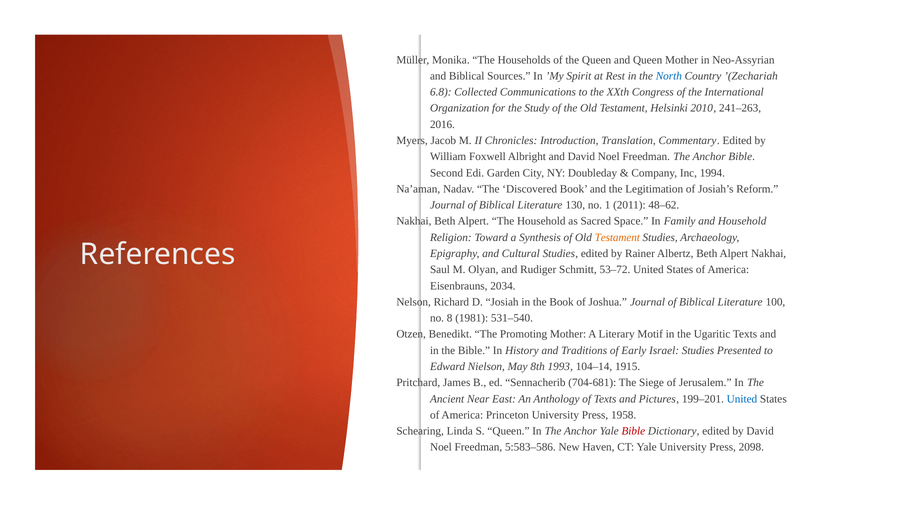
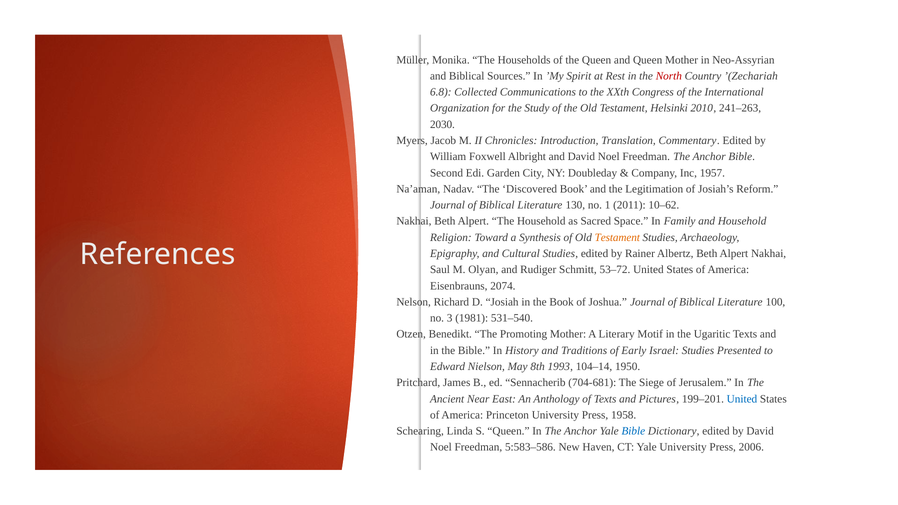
North colour: blue -> red (669, 76)
2016: 2016 -> 2030 (442, 124)
1994: 1994 -> 1957 (712, 173)
48–62: 48–62 -> 10–62 (664, 205)
2034: 2034 -> 2074 (503, 286)
8: 8 -> 3 (450, 318)
1915: 1915 -> 1950 (628, 367)
Bible colour: red -> blue (633, 431)
2098: 2098 -> 2006 (751, 447)
